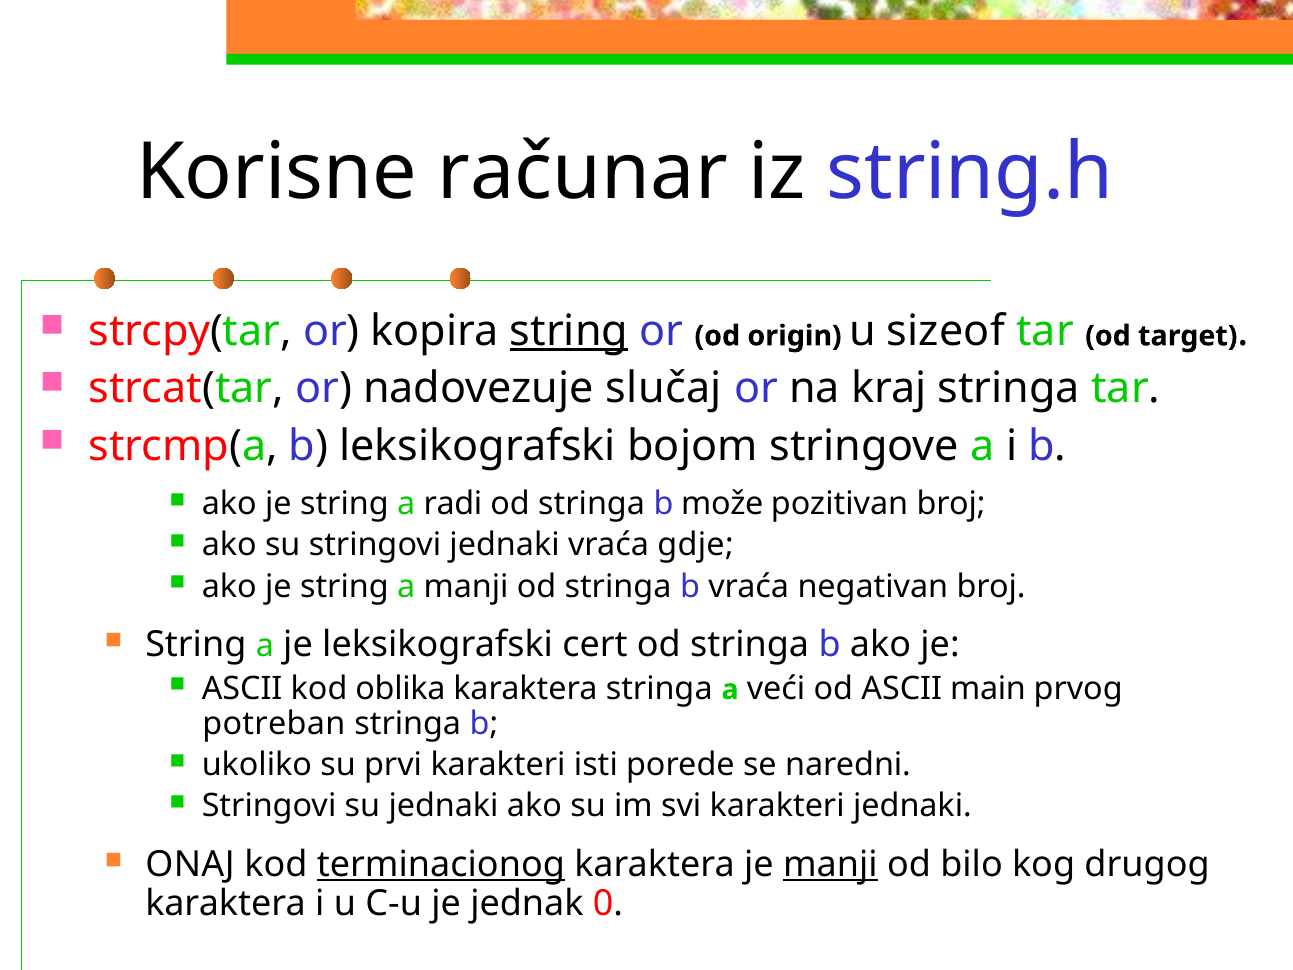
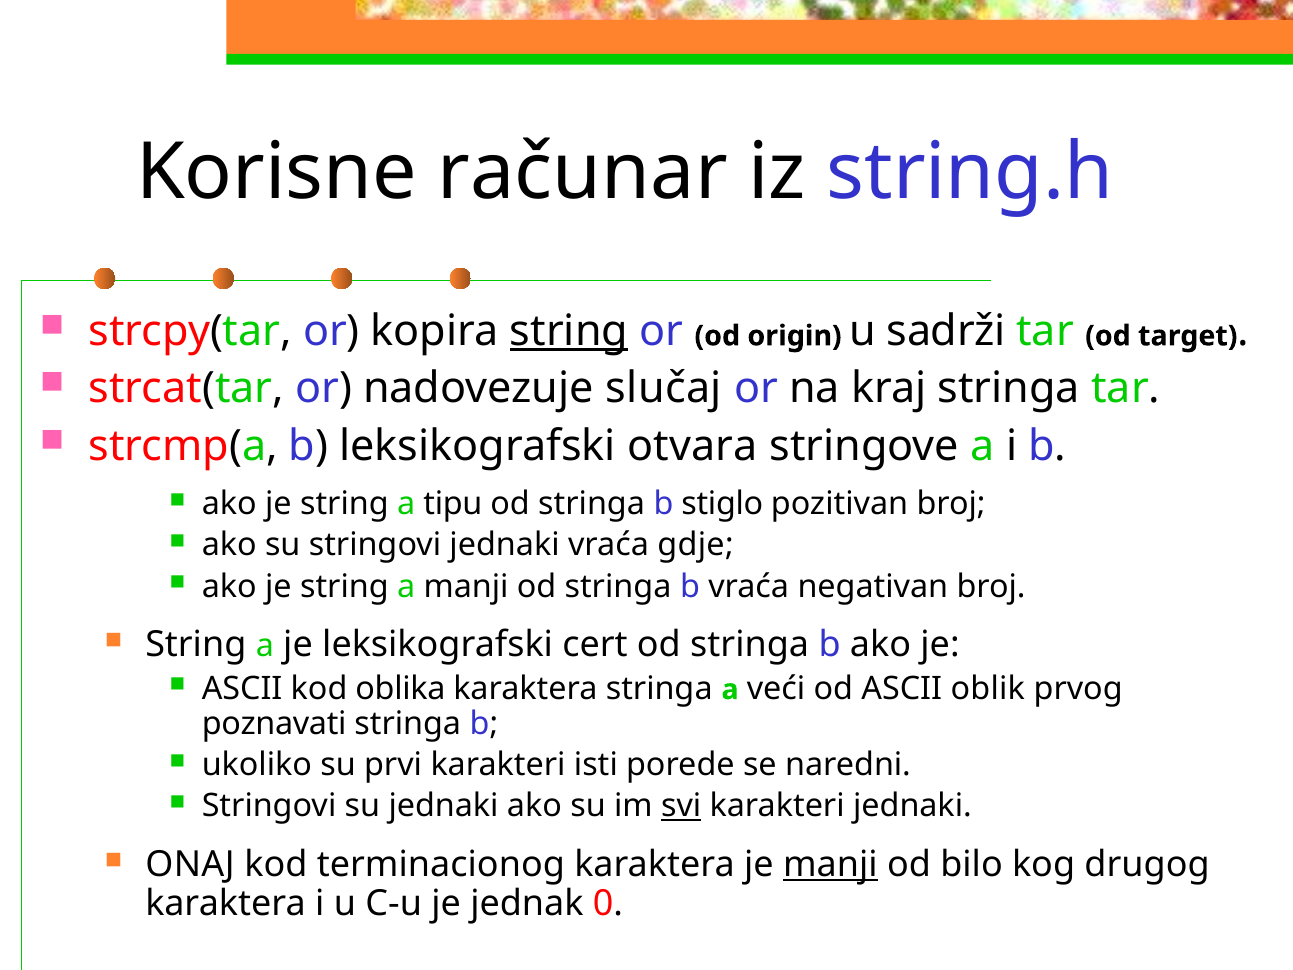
sizeof: sizeof -> sadrži (946, 331)
bojom: bojom -> otvara (693, 446)
radi: radi -> tipu (453, 504)
može: može -> stiglo (722, 504)
main: main -> oblik (988, 688)
potreban: potreban -> poznavati (274, 723)
svi underline: none -> present (681, 806)
terminacionog underline: present -> none (441, 864)
